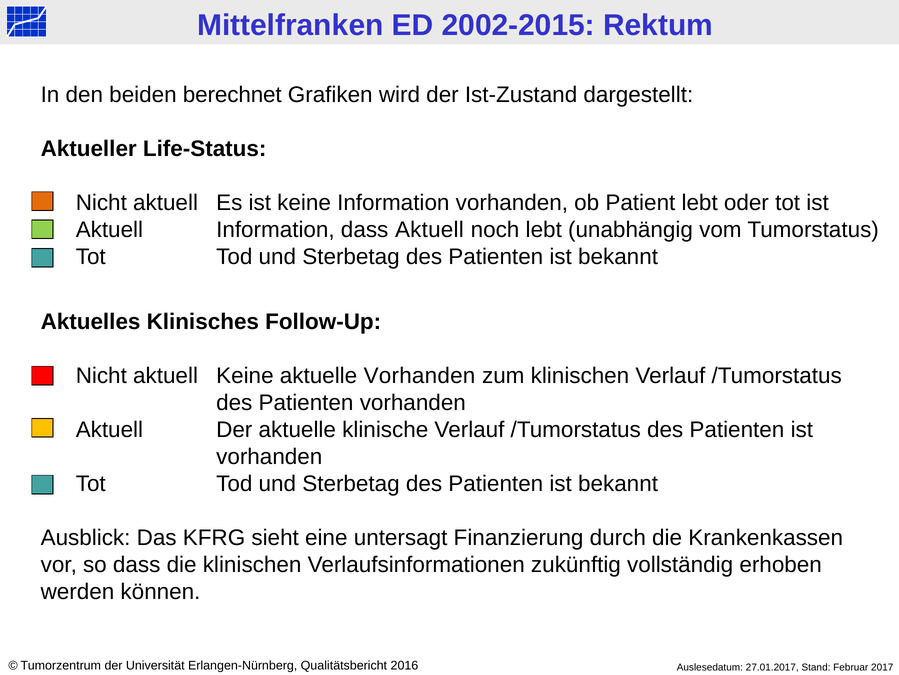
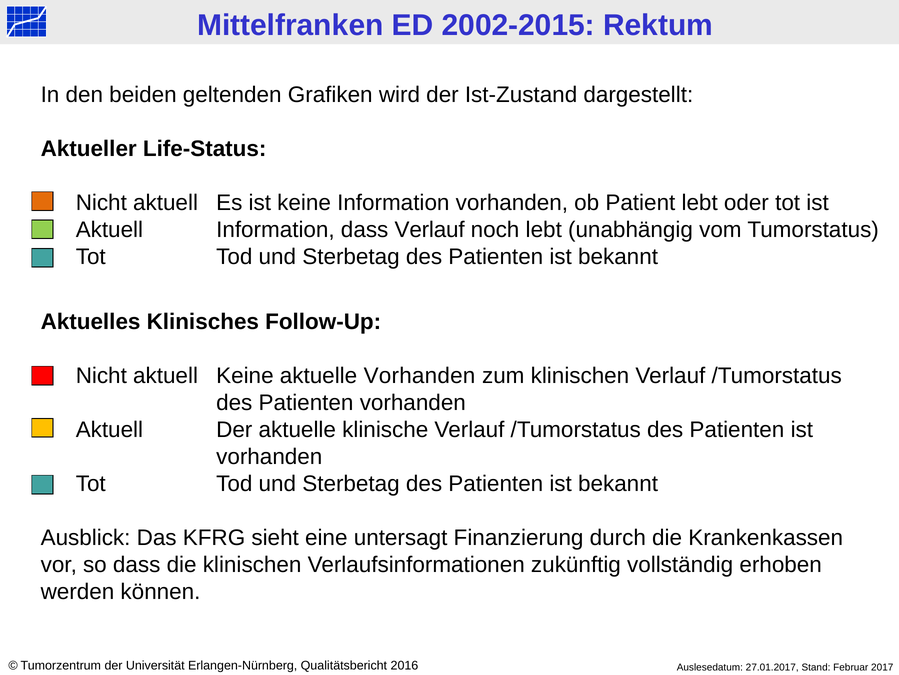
berechnet: berechnet -> geltenden (232, 95)
dass Aktuell: Aktuell -> Verlauf (430, 229)
